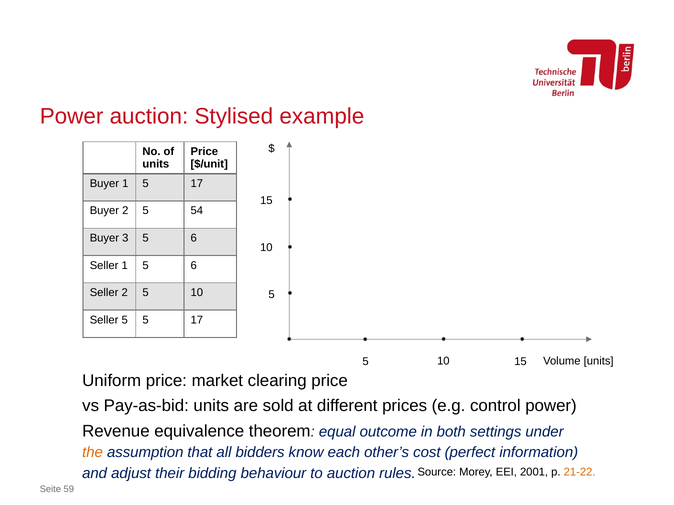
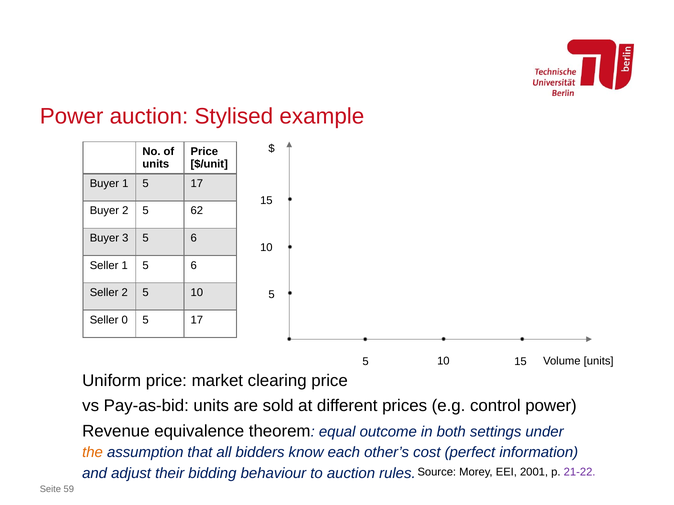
54: 54 -> 62 (197, 211)
Seller 5: 5 -> 0 (125, 320)
21-22 colour: orange -> purple (580, 472)
